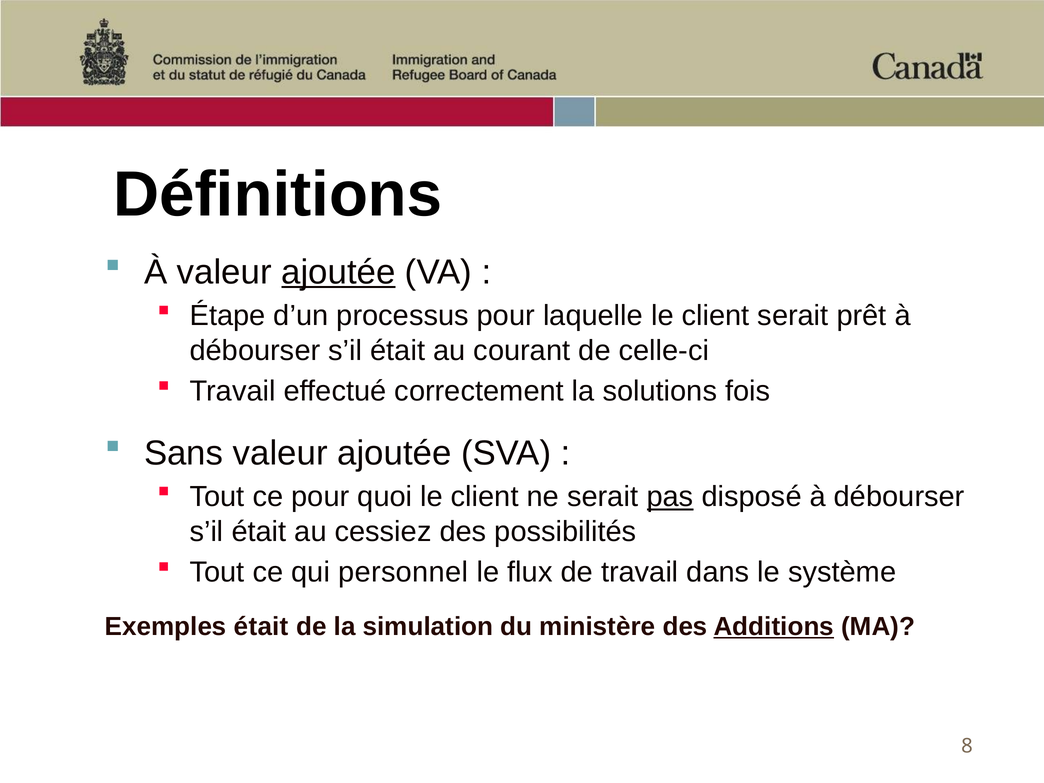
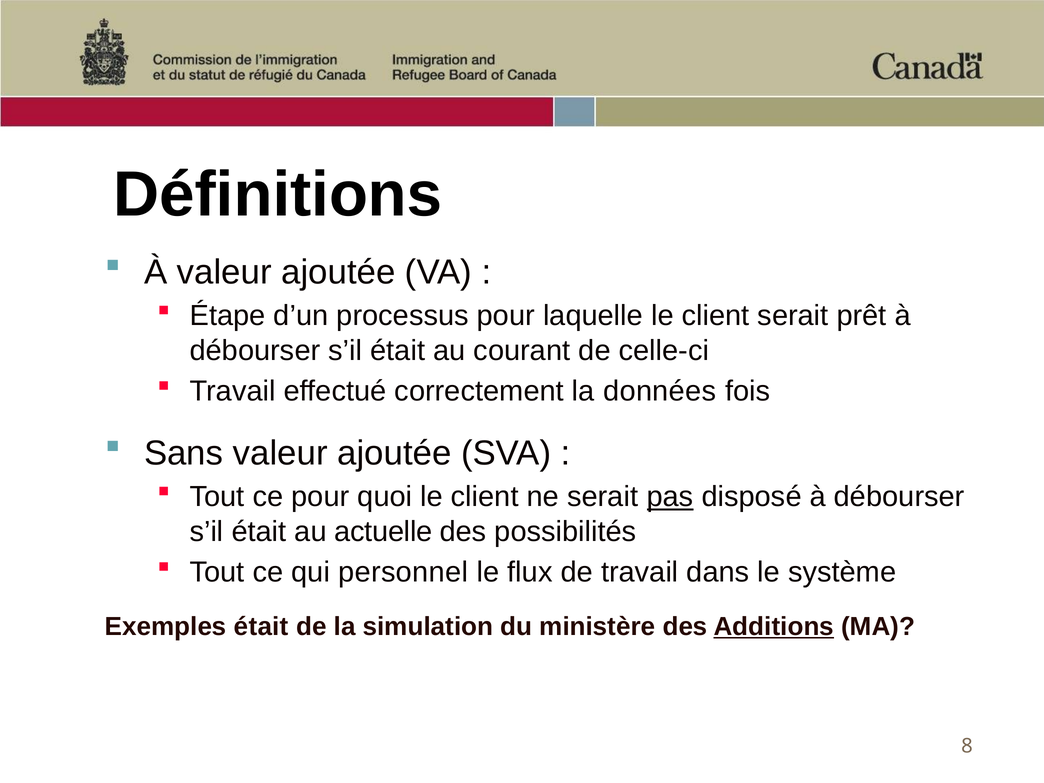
ajoutée underline: present -> none (338, 272)
solutions: solutions -> données (660, 391)
cessiez: cessiez -> actuelle (383, 532)
